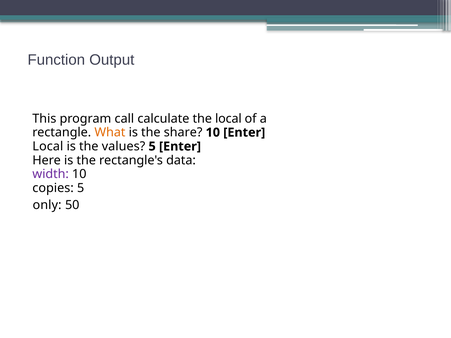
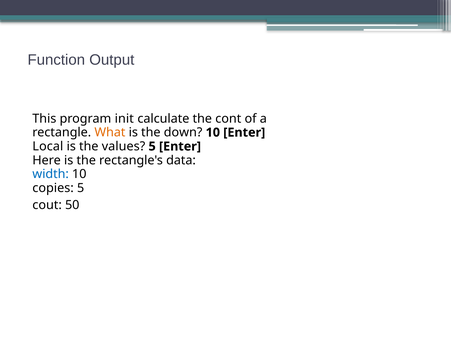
call: call -> init (124, 119)
the local: local -> cont (228, 119)
share: share -> down (183, 133)
width colour: purple -> blue (51, 174)
only: only -> cout (47, 205)
